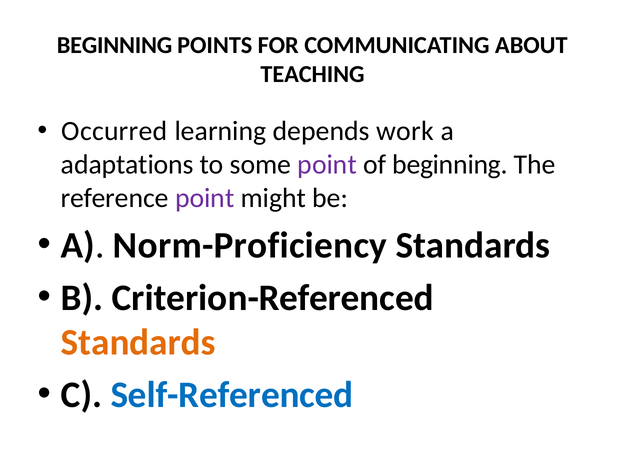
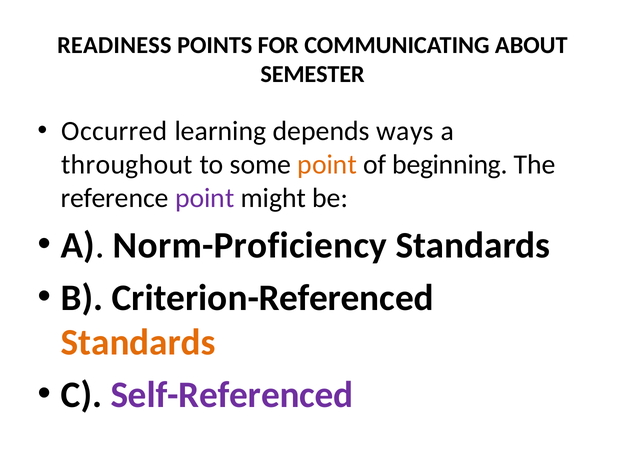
BEGINNING: BEGINNING -> READINESS (114, 45)
TEACHING: TEACHING -> SEMESTER (313, 74)
work: work -> ways (405, 131)
adaptations: adaptations -> throughout (127, 164)
point colour: purple -> orange (327, 164)
Self-Referenced colour: blue -> purple (232, 395)
